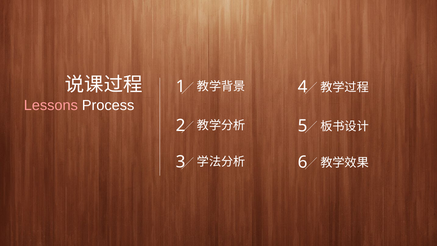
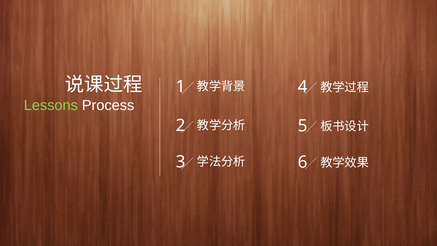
Lessons colour: pink -> light green (51, 105)
